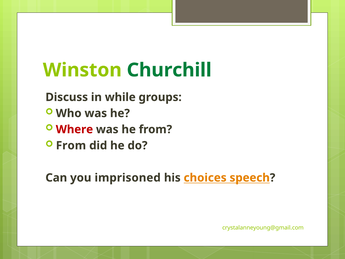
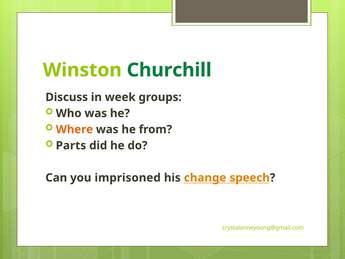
while: while -> week (120, 97)
Where colour: red -> orange (74, 129)
From: From -> Parts (71, 145)
choices: choices -> change (205, 178)
